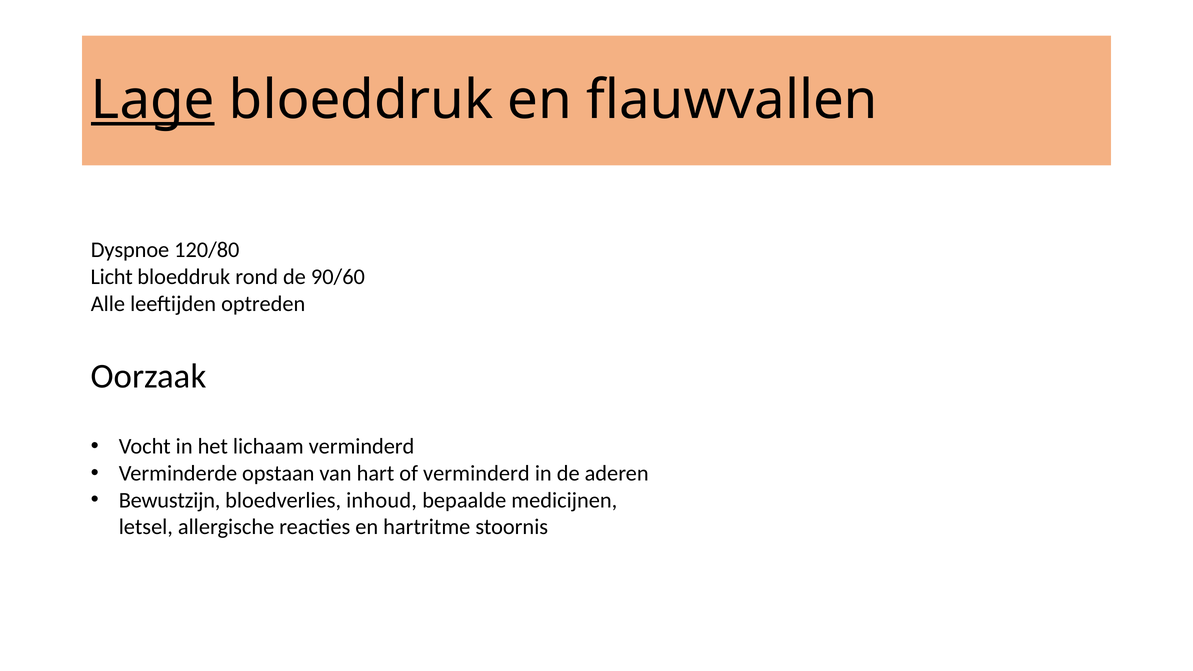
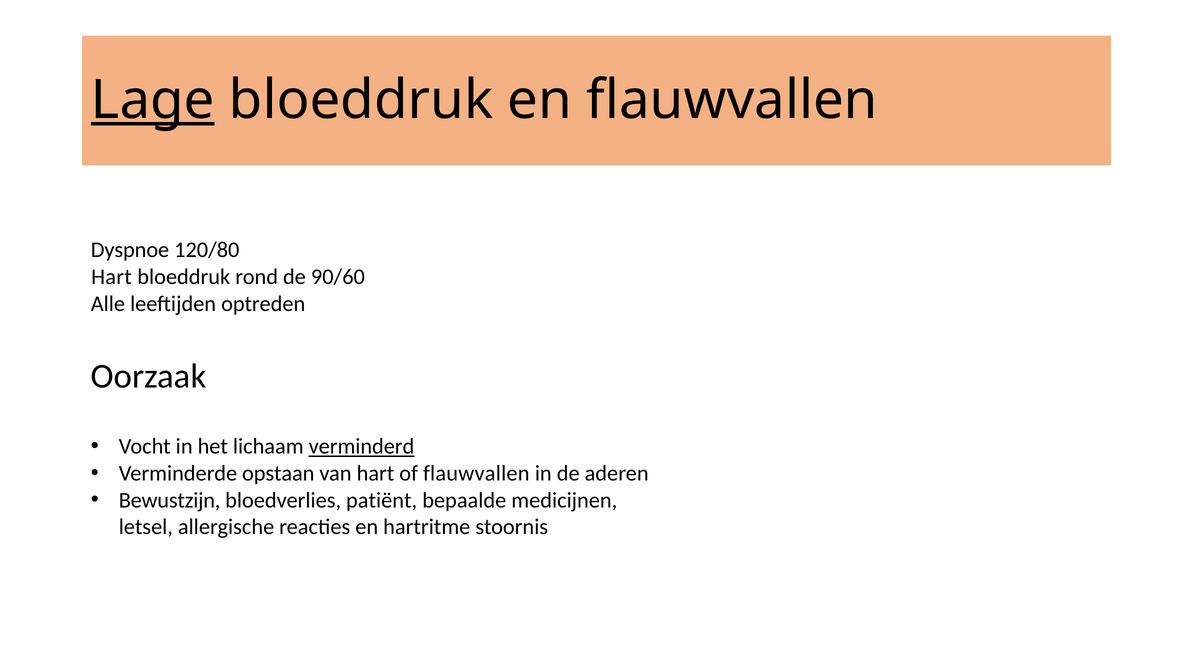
Licht: Licht -> Hart (111, 277)
verminderd underline: none -> present (362, 447)
of verminderd: verminderd -> flauwvallen (476, 473)
inhoud: inhoud -> patiënt (382, 500)
